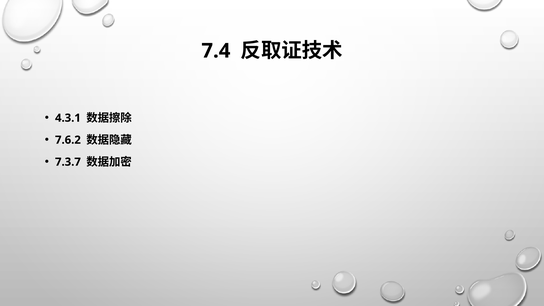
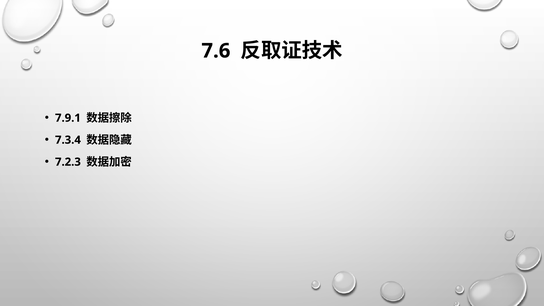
7.4: 7.4 -> 7.6 (216, 51)
4.3.1: 4.3.1 -> 7.9.1 (68, 118)
7.6.2: 7.6.2 -> 7.3.4 (68, 140)
7.3.7: 7.3.7 -> 7.2.3 (68, 162)
